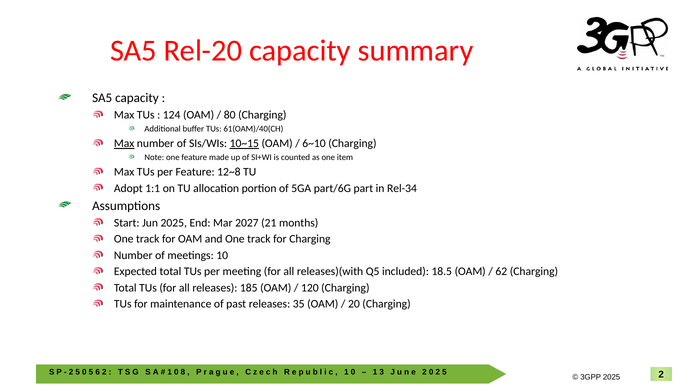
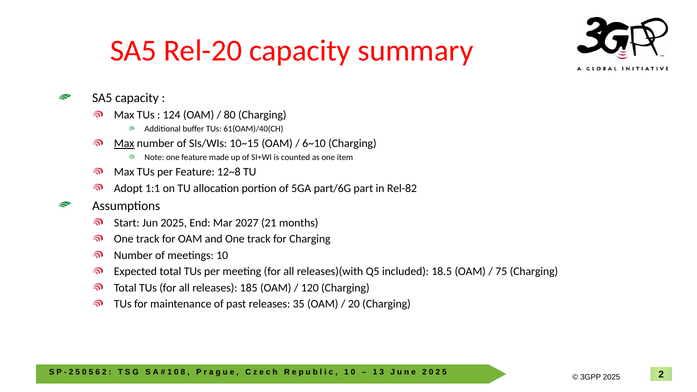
10~15 underline: present -> none (244, 144)
Rel-34: Rel-34 -> Rel-82 (402, 188)
62: 62 -> 75 (501, 272)
